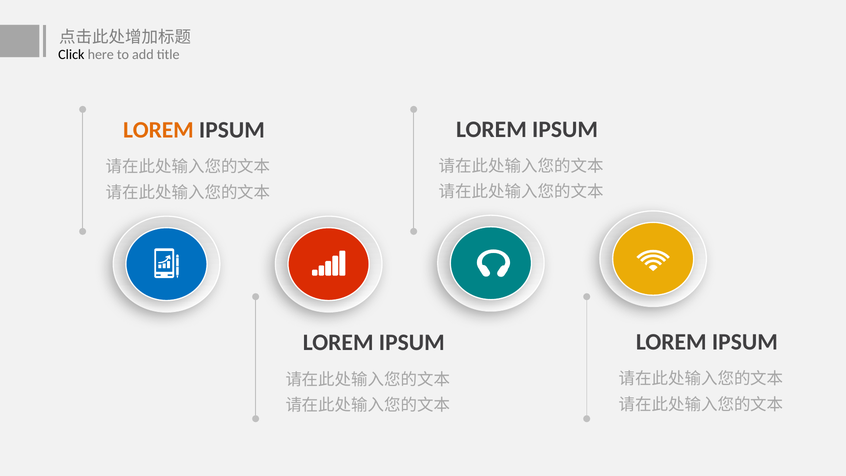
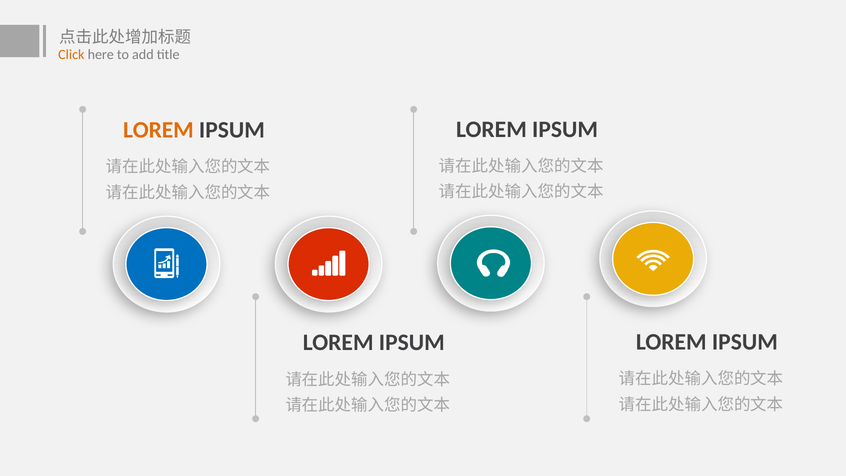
Click colour: black -> orange (71, 55)
